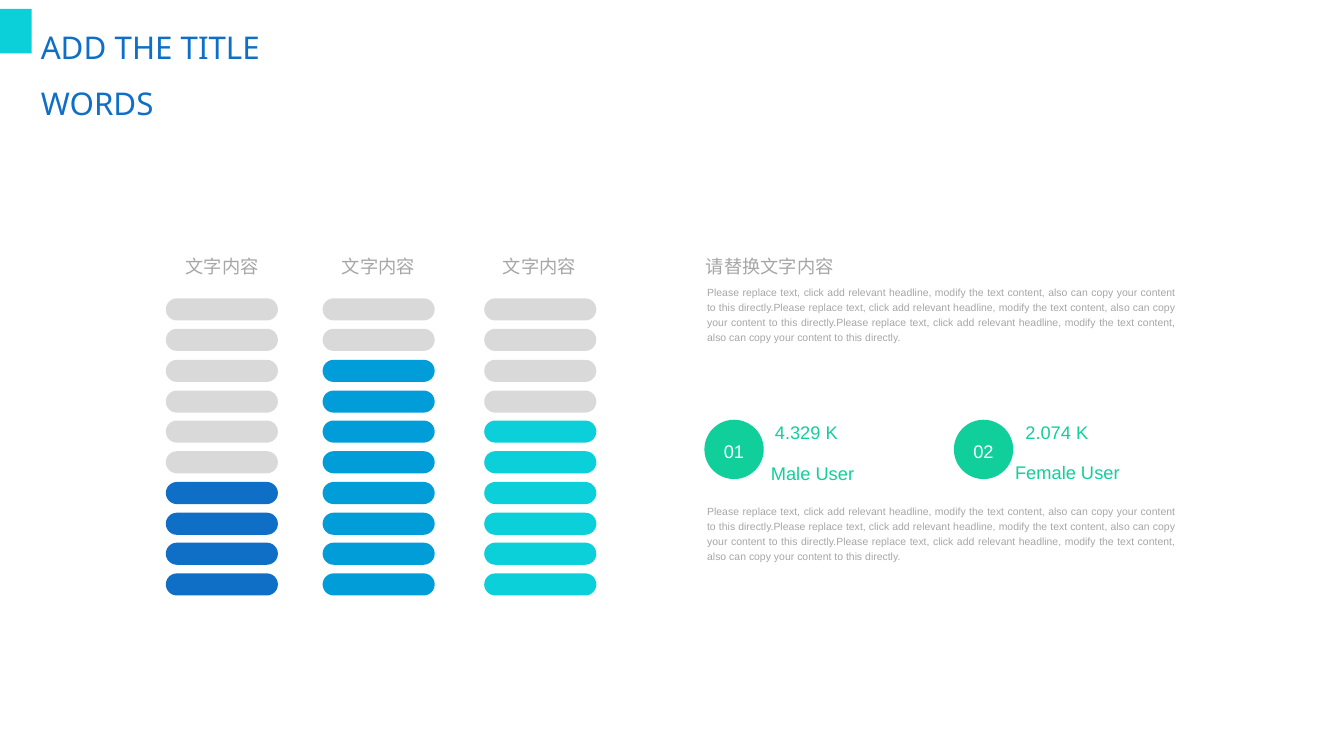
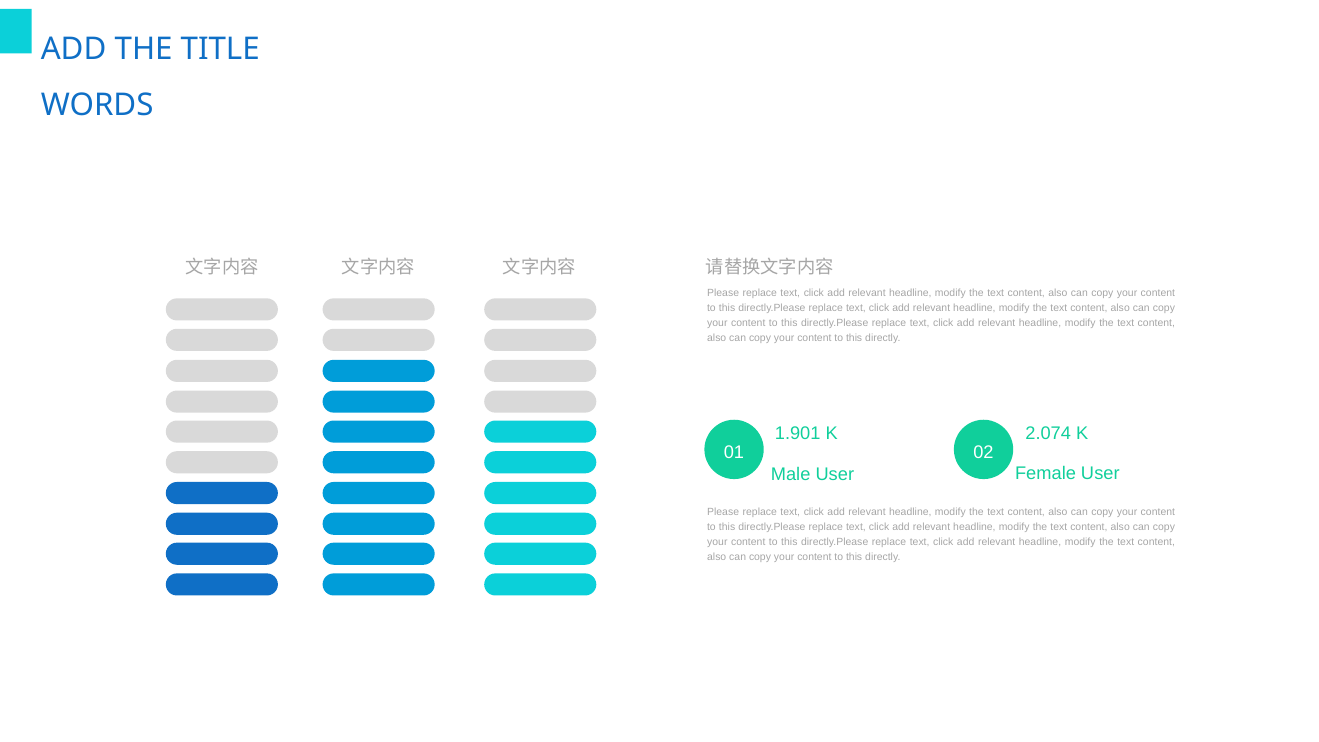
4.329: 4.329 -> 1.901 (798, 434)
